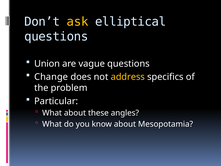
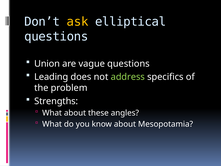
Change: Change -> Leading (51, 77)
address colour: yellow -> light green (128, 77)
Particular: Particular -> Strengths (56, 101)
